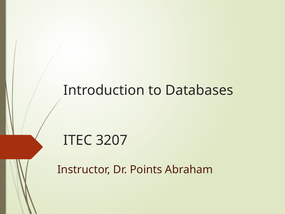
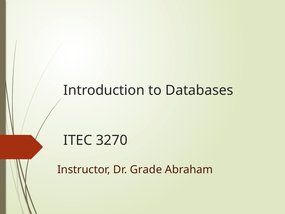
3207: 3207 -> 3270 (112, 140)
Points: Points -> Grade (146, 169)
